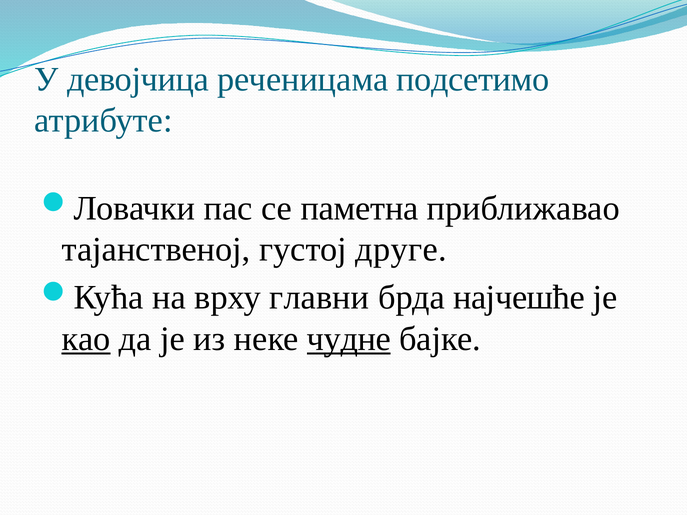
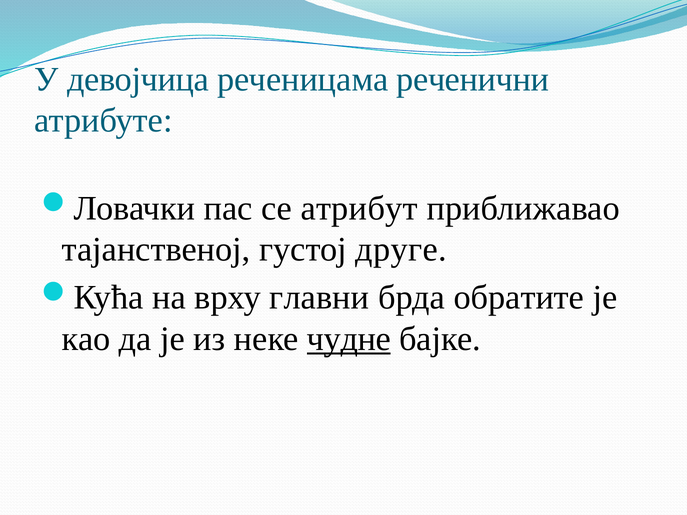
подсетимо: подсетимо -> реченични (473, 79)
паметна: паметна -> атрибут (359, 208)
најчешће: најчешће -> обратите (519, 298)
као underline: present -> none (86, 339)
